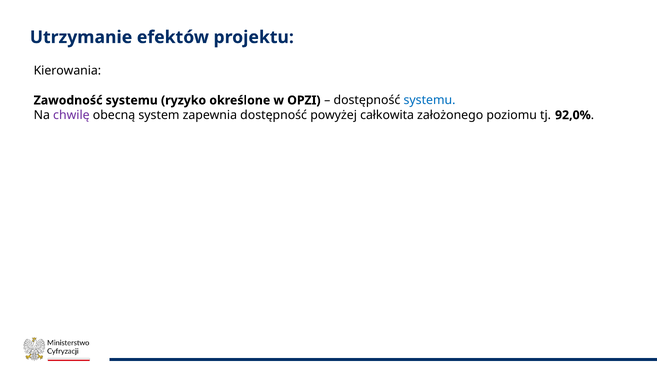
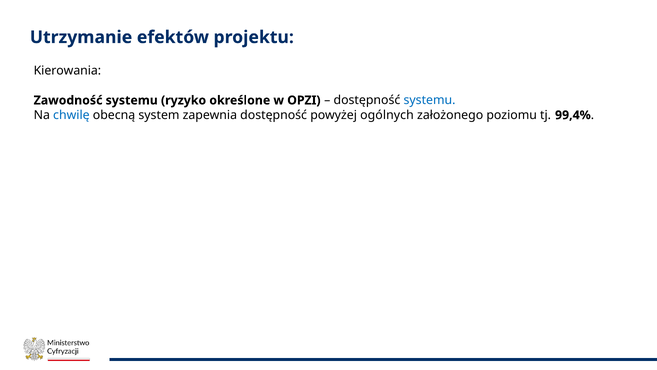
chwilę colour: purple -> blue (71, 115)
całkowita: całkowita -> ogólnych (387, 115)
92,0%: 92,0% -> 99,4% (573, 115)
